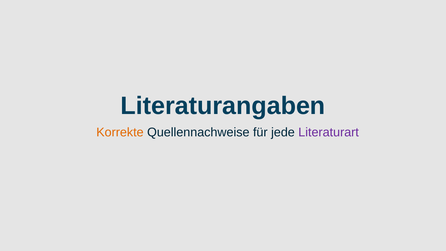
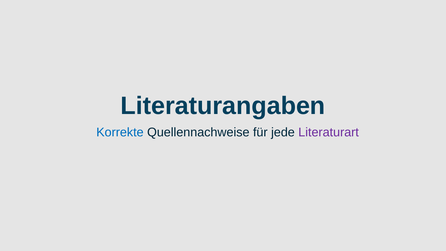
Korrekte colour: orange -> blue (120, 132)
